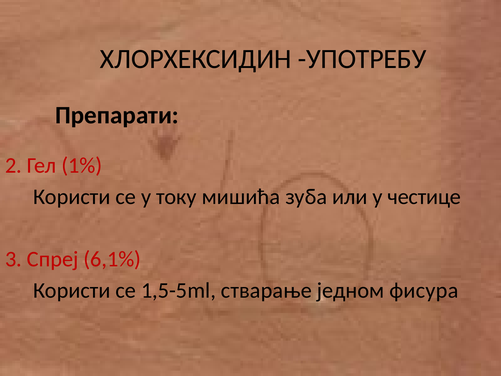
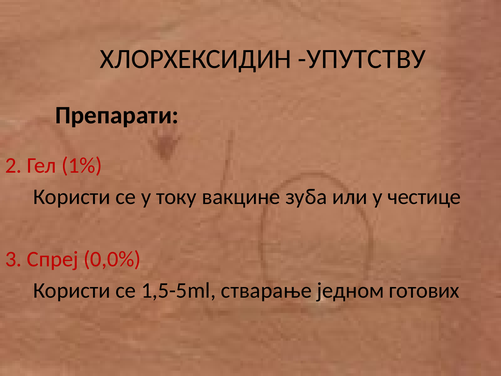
УПОТРЕБУ: УПОТРЕБУ -> УПУТСТВУ (362, 59)
мишића: мишића -> вакцине (241, 197)
6,1%: 6,1% -> 0,0% (112, 259)
фисура: фисура -> готових (424, 290)
